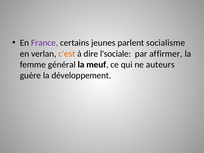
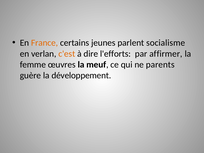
France colour: purple -> orange (45, 43)
l'sociale: l'sociale -> l'efforts (115, 54)
général: général -> œuvres (62, 65)
auteurs: auteurs -> parents (160, 65)
